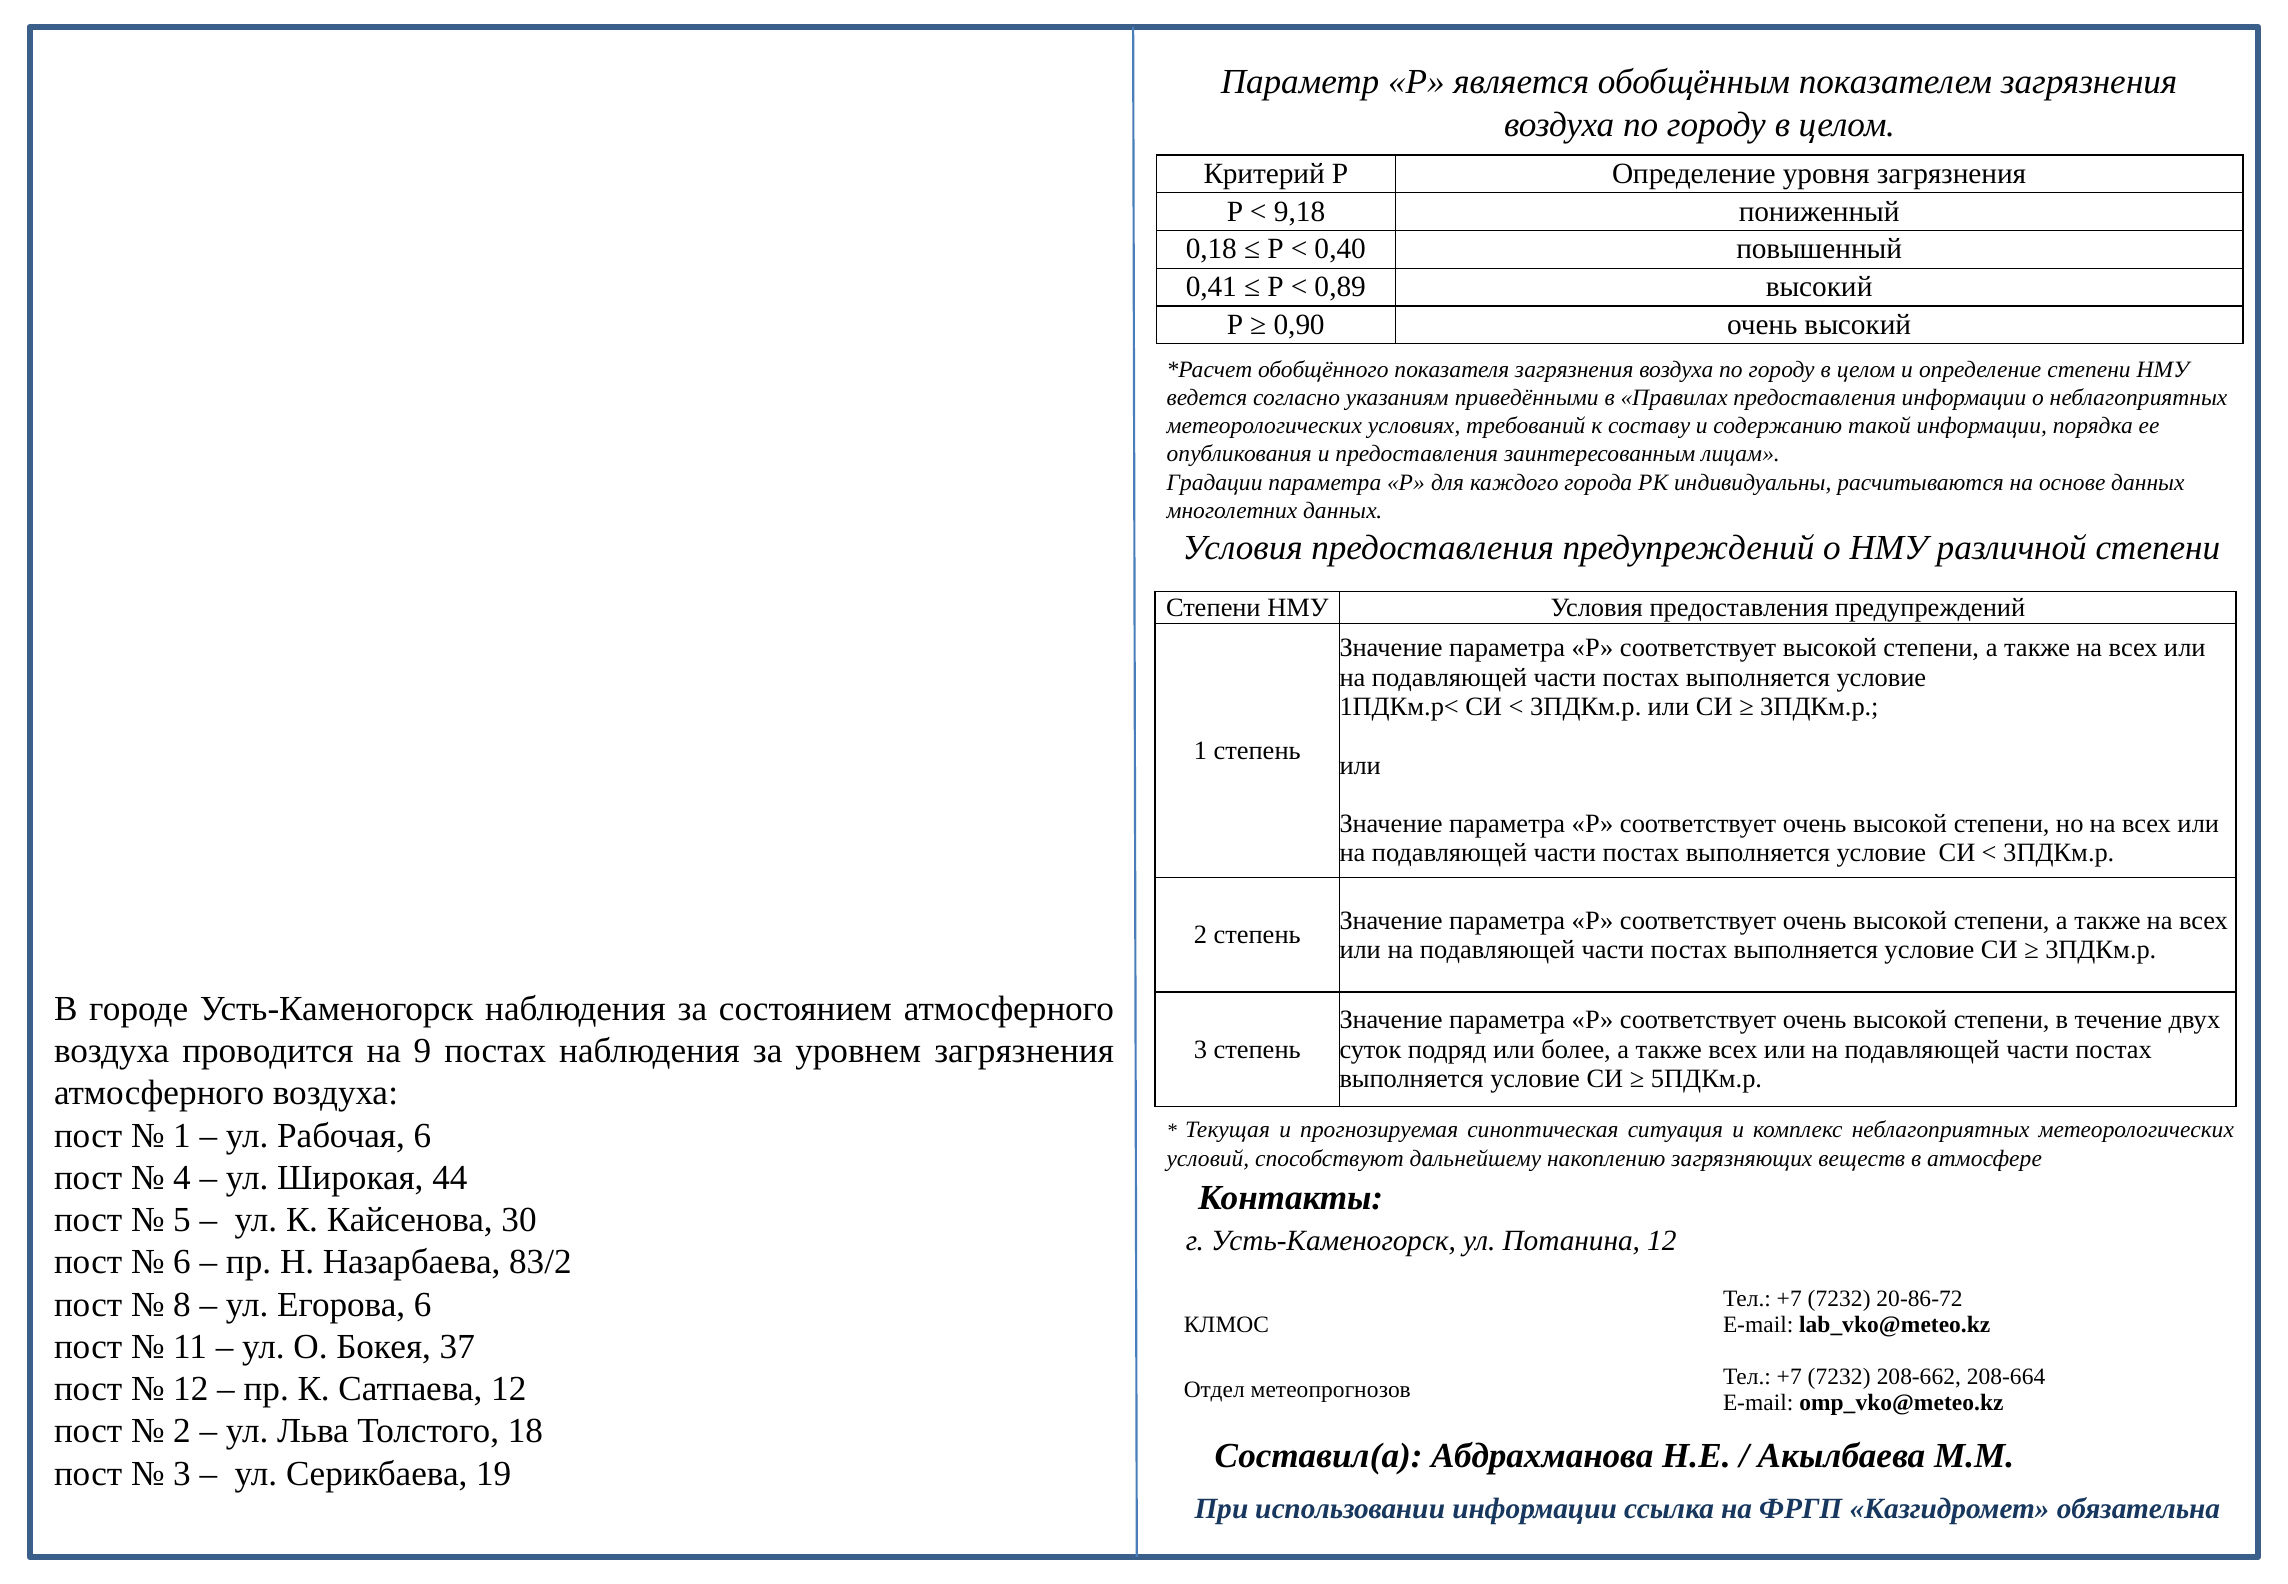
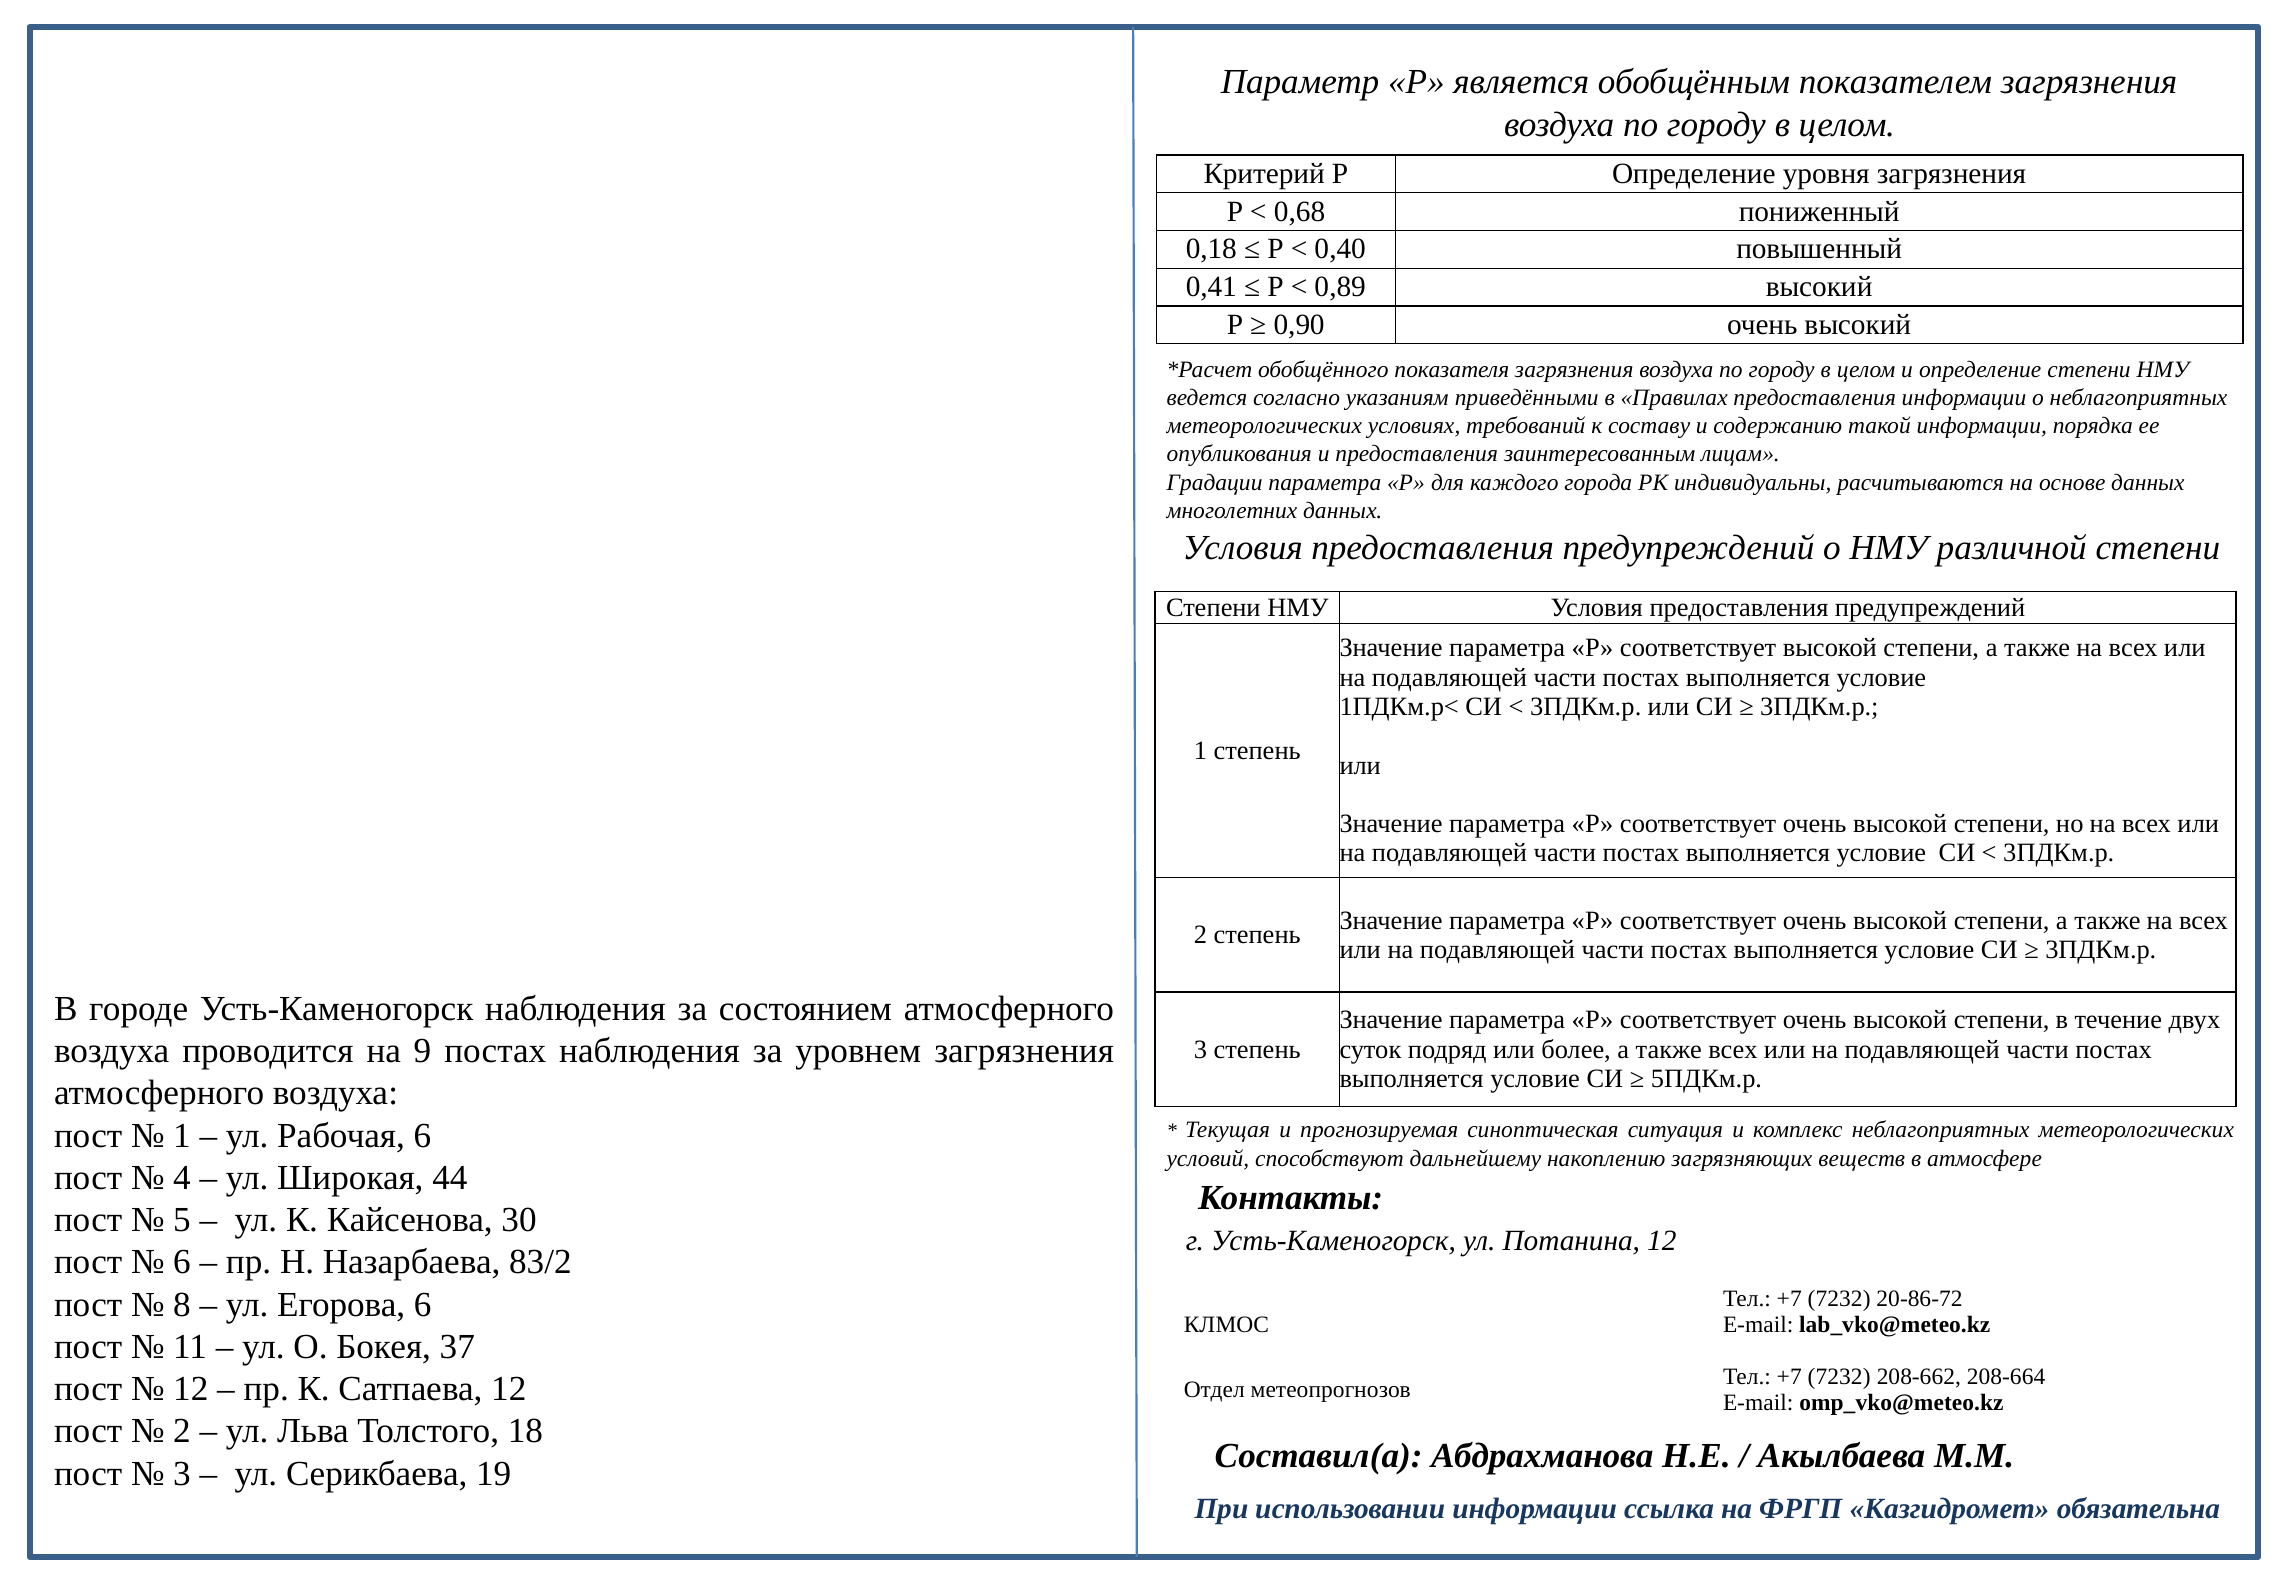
9,18: 9,18 -> 0,68 (1300, 211)
